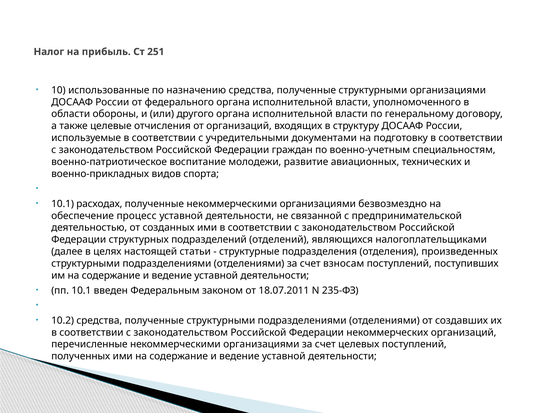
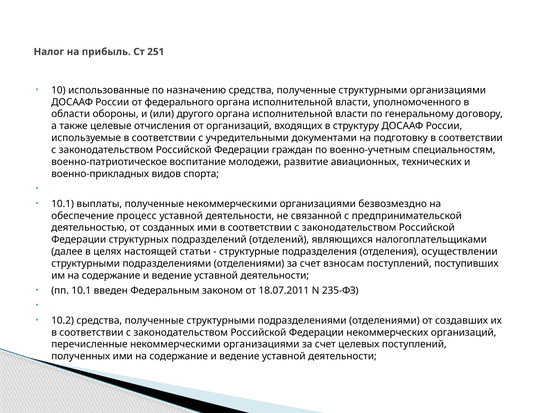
расходах: расходах -> выплаты (99, 204)
произведенных: произведенных -> осуществлении (460, 252)
